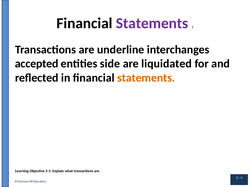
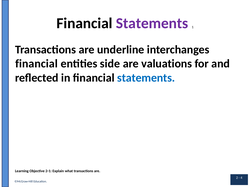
accepted: accepted -> financial (37, 64)
liquidated: liquidated -> valuations (167, 64)
statements colour: orange -> blue (146, 78)
